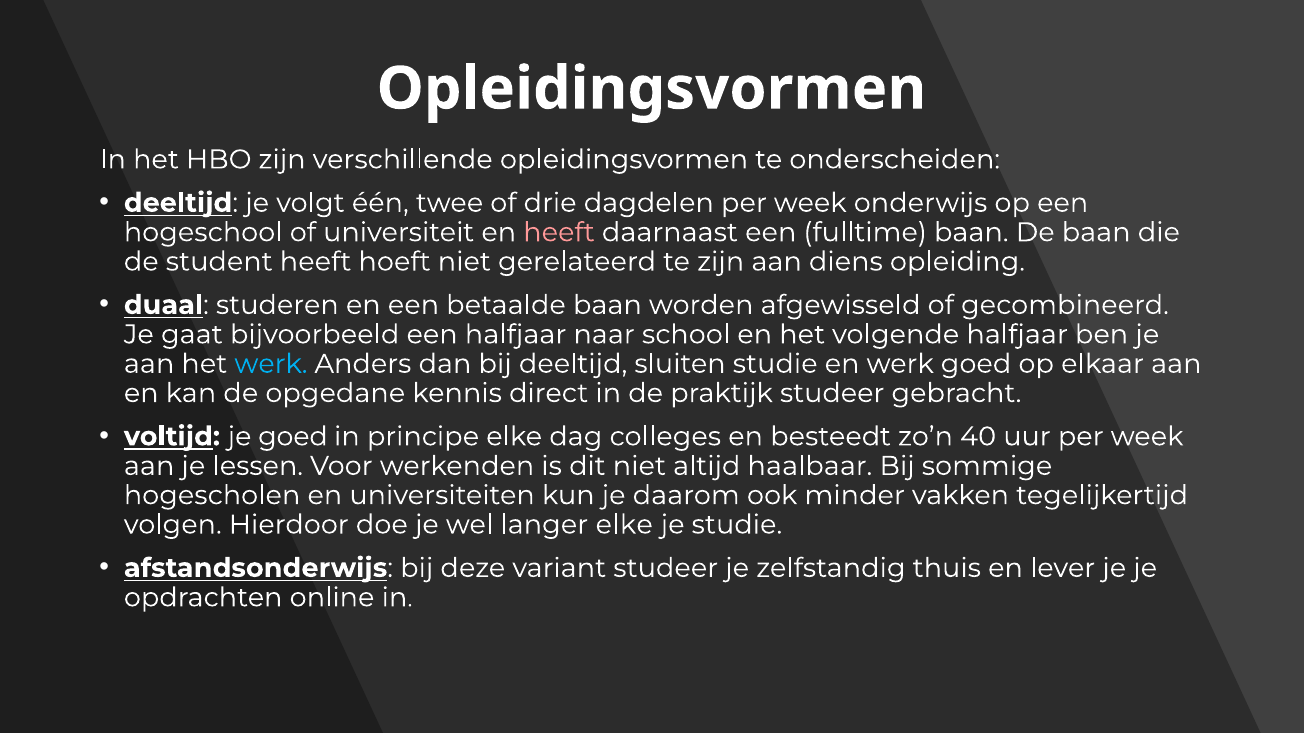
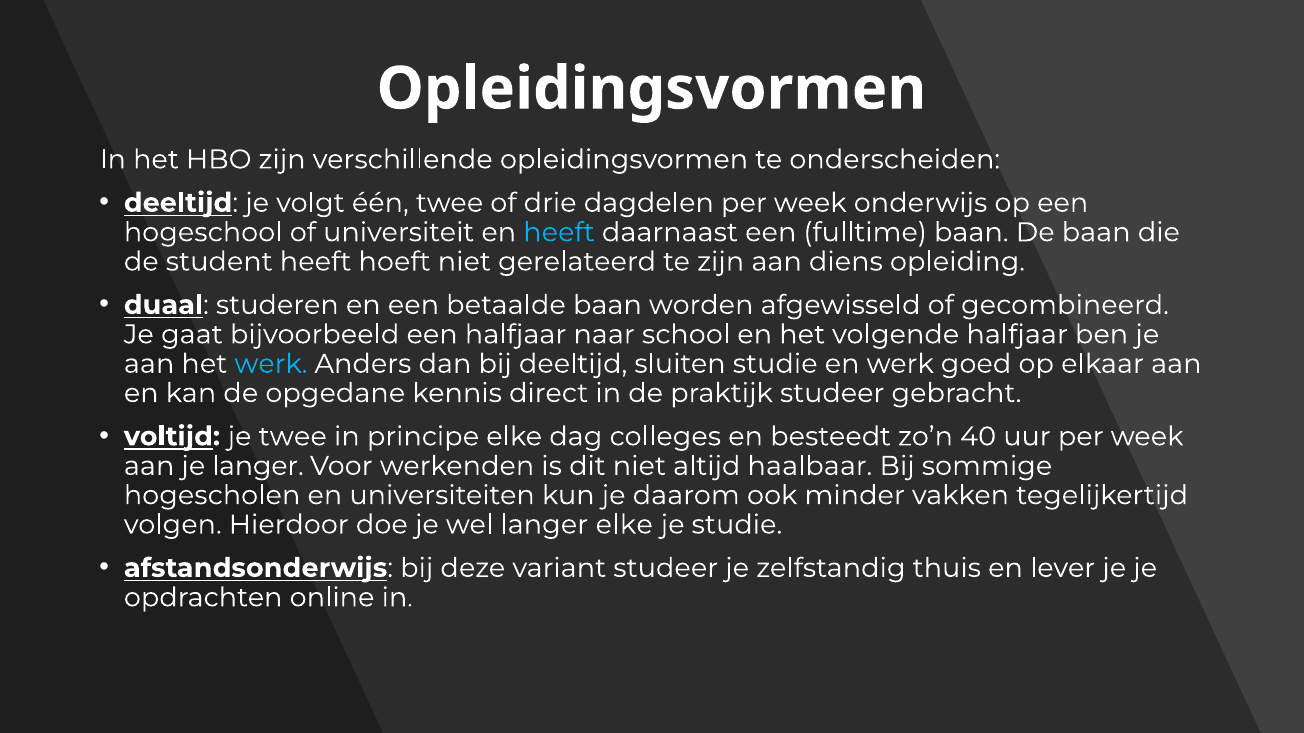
heeft colour: pink -> light blue (559, 232)
je goed: goed -> twee (293, 437)
je lessen: lessen -> langer (258, 466)
